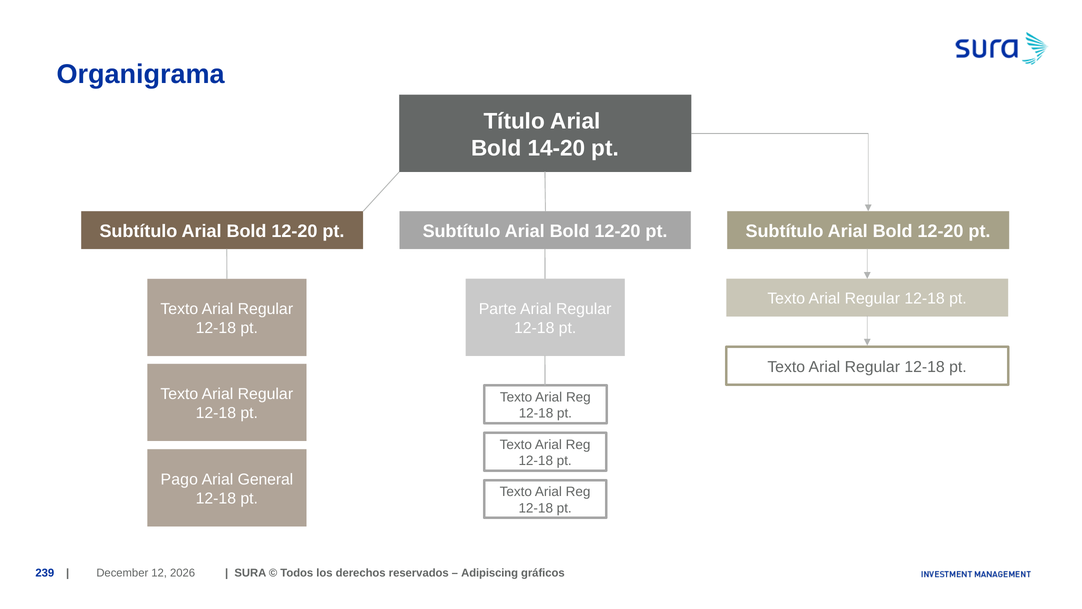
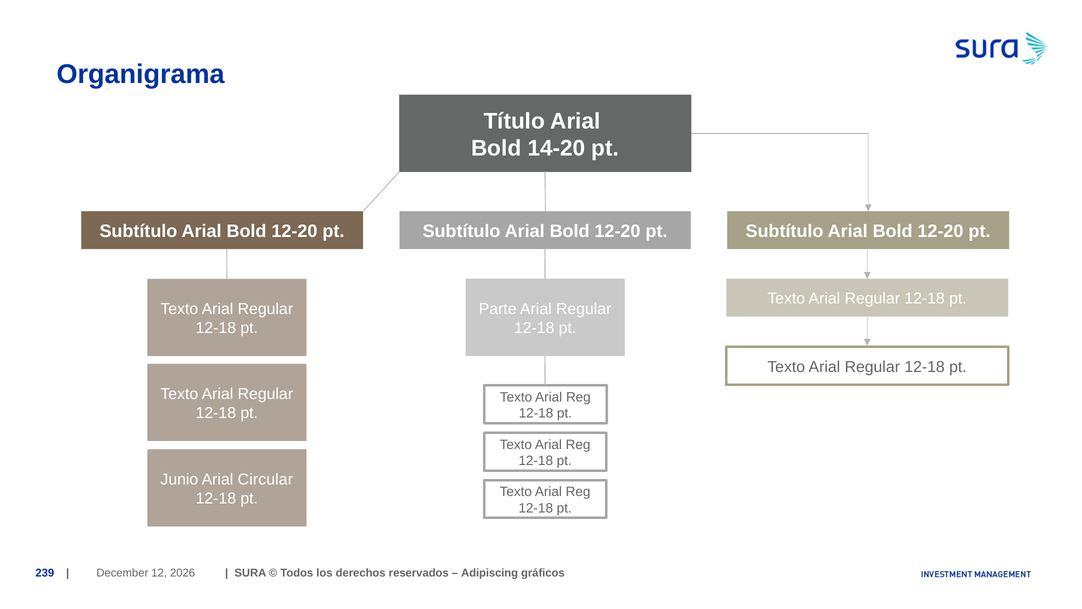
Pago: Pago -> Junio (179, 479)
General: General -> Circular (265, 479)
